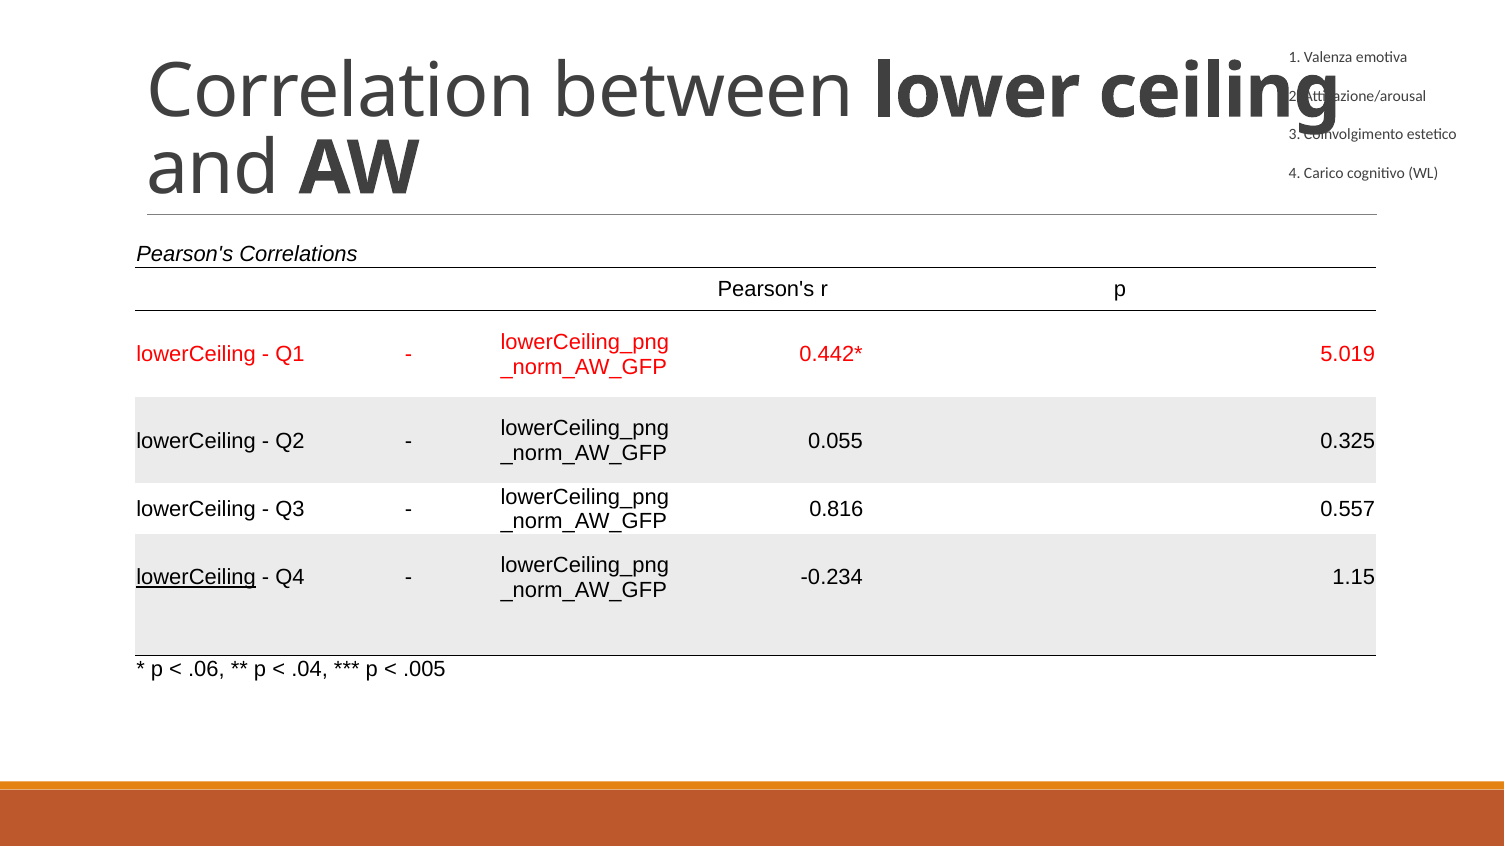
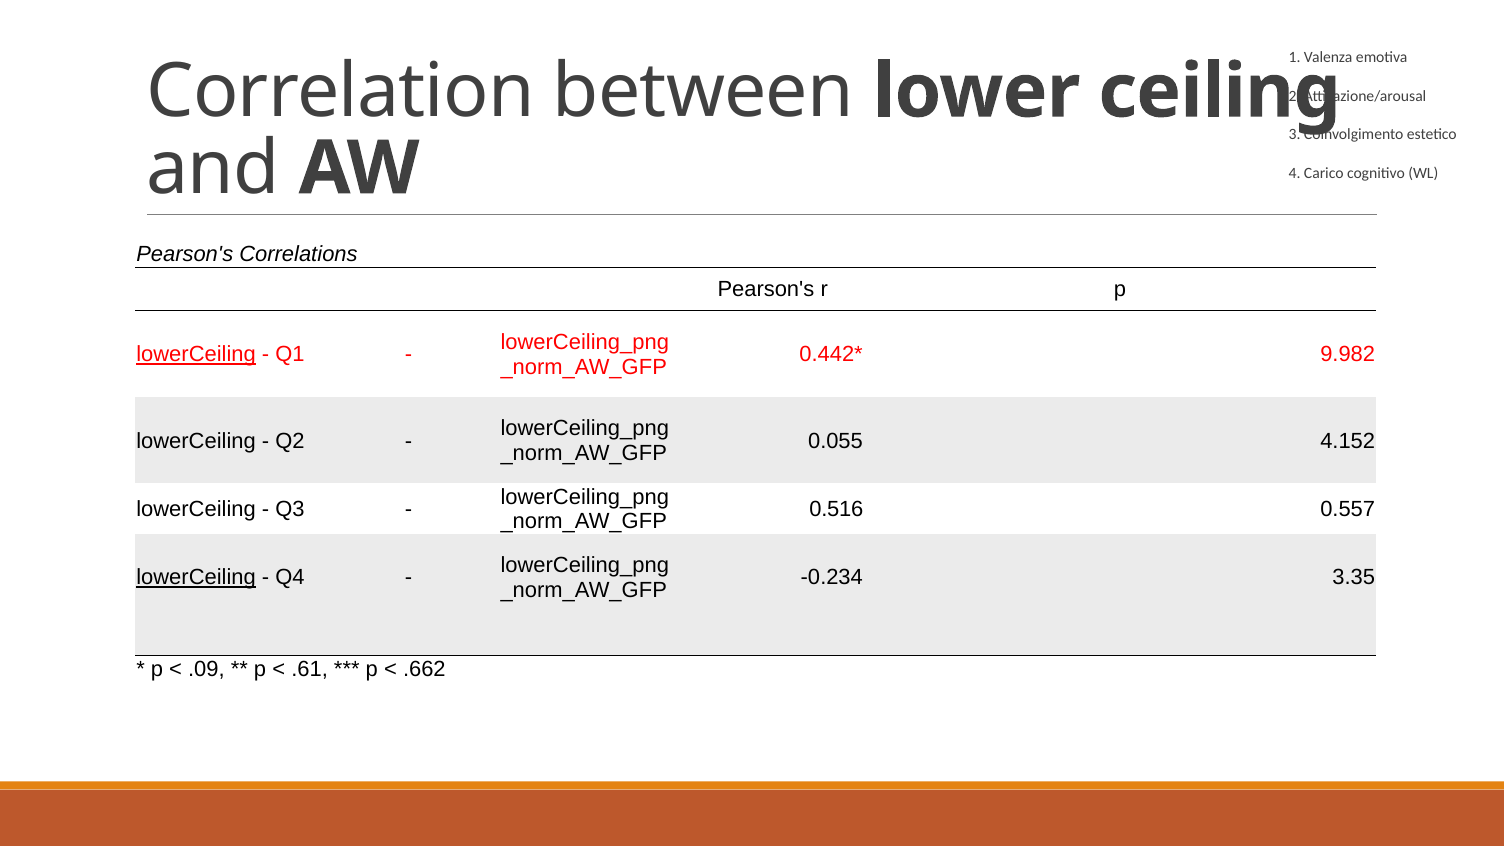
lowerCeiling underline: none -> present (196, 354)
5.019: 5.019 -> 9.982 (1348, 354)
0.325: 0.325 -> 4.152 (1348, 441)
0.816: 0.816 -> 0.516 (836, 509)
1.15: 1.15 -> 3.35 (1354, 578)
.06: .06 -> .09 (206, 669)
.04: .04 -> .61 (310, 669)
.005: .005 -> .662 (424, 669)
